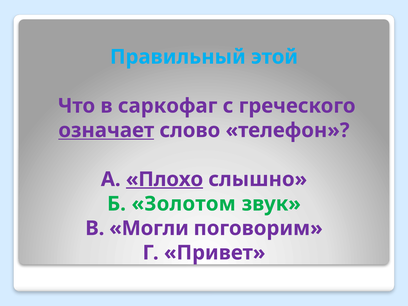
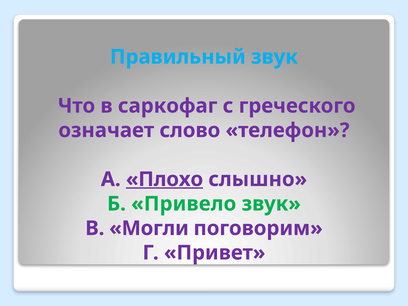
Правильный этой: этой -> звук (274, 57)
означает underline: present -> none (106, 130)
Золотом: Золотом -> Привело (184, 204)
